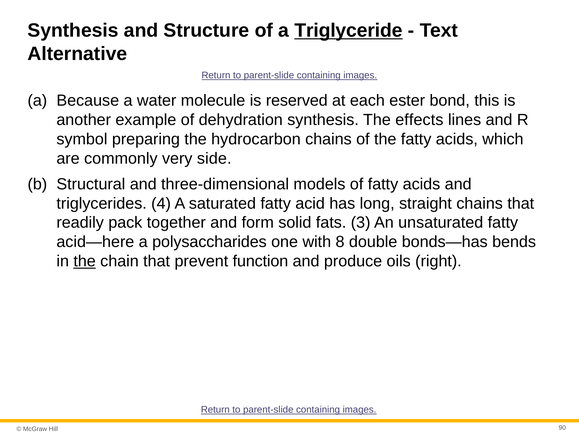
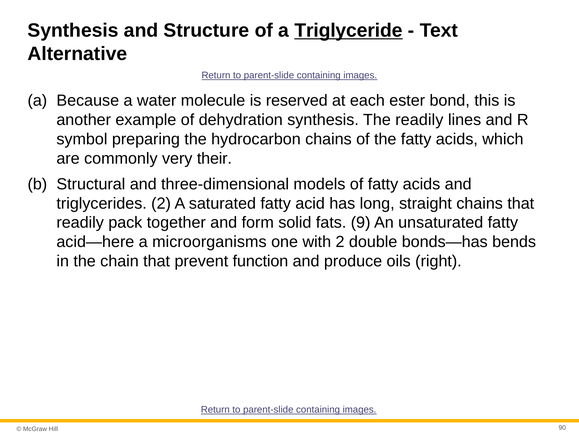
The effects: effects -> readily (419, 120)
side: side -> their (214, 158)
triglycerides 4: 4 -> 2 (161, 203)
3: 3 -> 9 (361, 223)
polysaccharides: polysaccharides -> microorganisms (209, 242)
with 8: 8 -> 2 (340, 242)
the underline: present -> none (85, 261)
